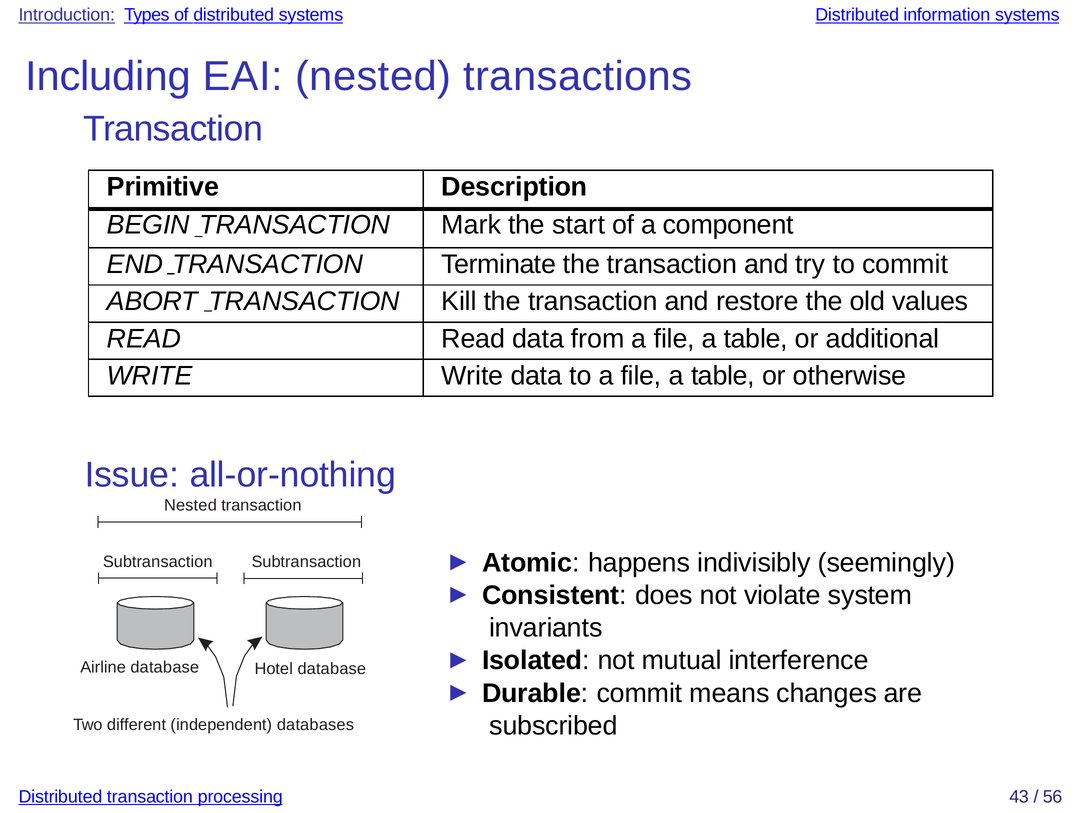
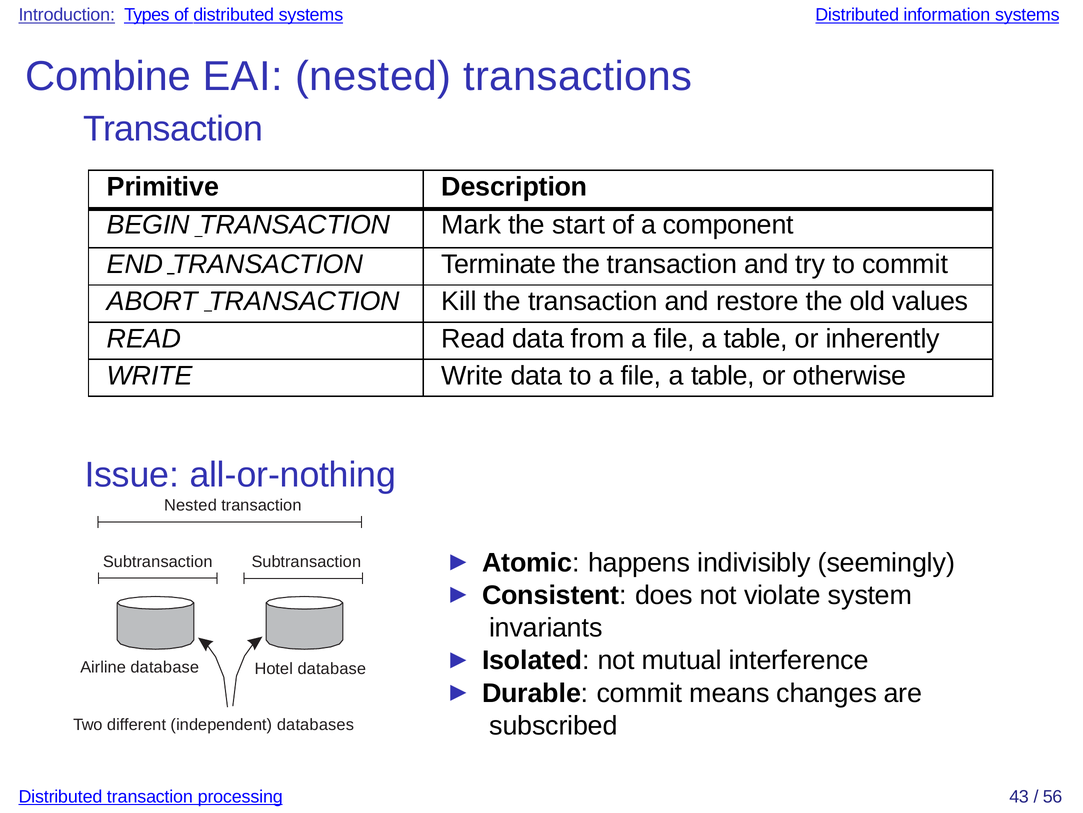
Including: Including -> Combine (108, 76)
additional: additional -> inherently (883, 339)
